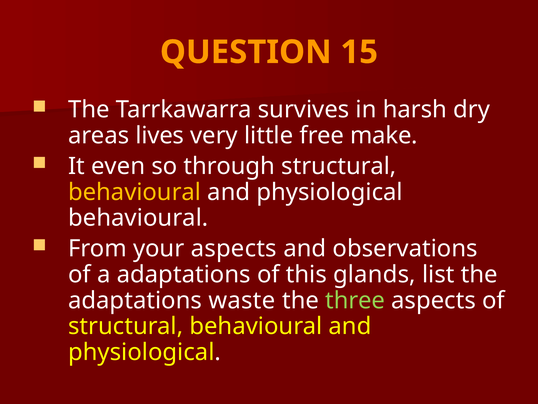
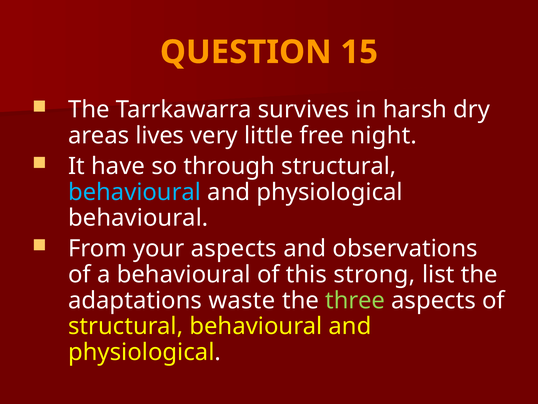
make: make -> night (384, 135)
even: even -> have (118, 166)
behavioural colour: yellow -> light blue (135, 192)
a adaptations: adaptations -> behavioural (184, 274)
glands: glands -> strong (374, 274)
